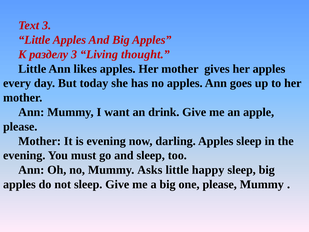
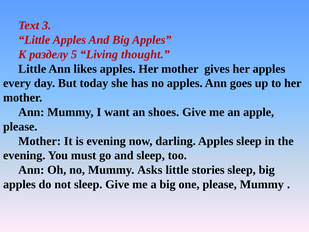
разделу 3: 3 -> 5 (74, 54)
drink: drink -> shoes (164, 112)
happy: happy -> stories (208, 170)
